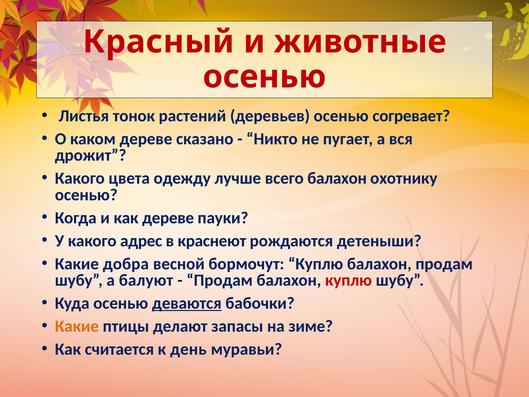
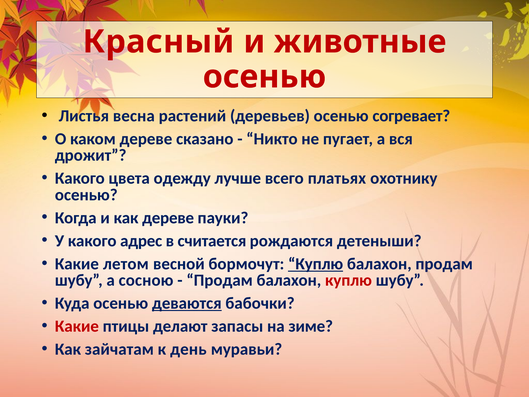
тонок: тонок -> весна (134, 116)
всего балахон: балахон -> платьях (337, 178)
краснеют: краснеют -> считается (212, 241)
добра: добра -> летом (126, 264)
Куплю underline: none -> present (316, 264)
балуют: балуют -> сосною (146, 280)
Какие colour: orange -> red (77, 326)
считается: считается -> зайчатам (119, 349)
